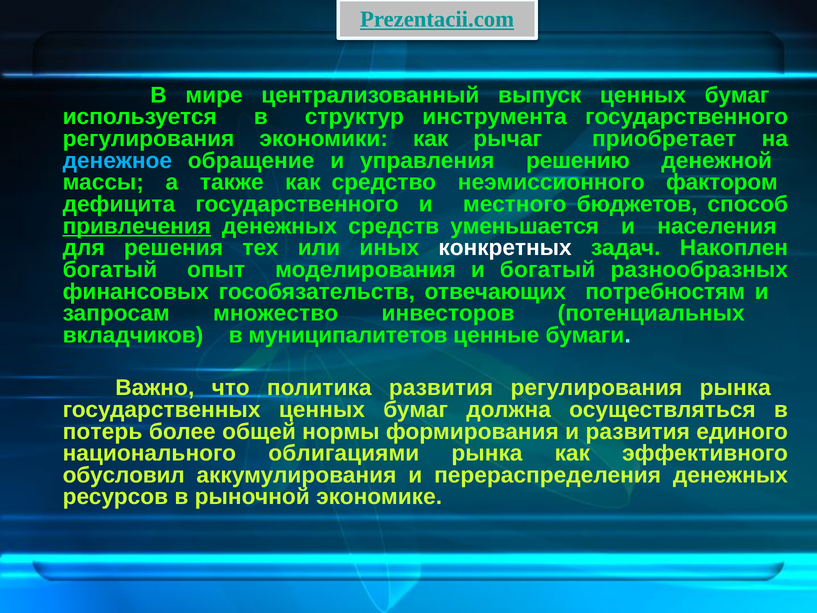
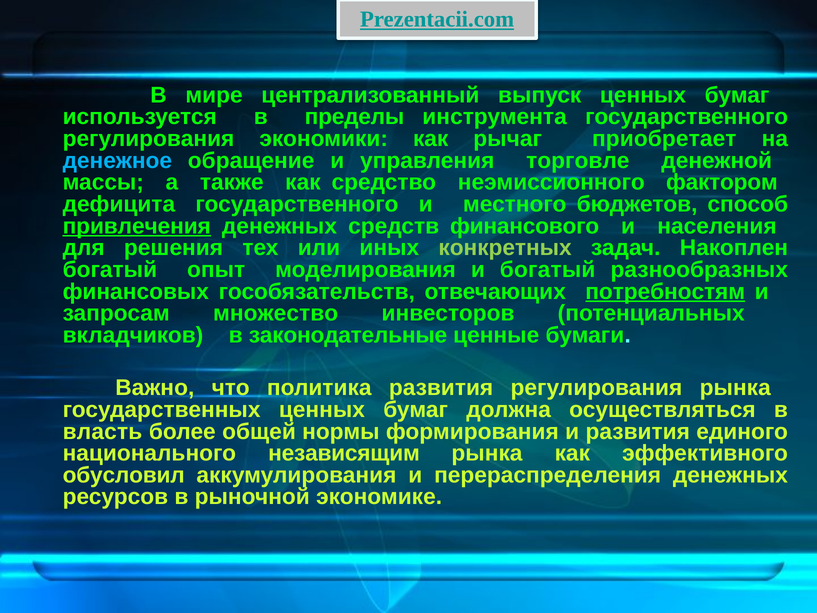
структур: структур -> пределы (354, 117)
решению: решению -> торговле (578, 161)
уменьшается: уменьшается -> финансового (525, 226)
конкретных colour: white -> light green (505, 248)
потребностям underline: none -> present (665, 291)
муниципалитетов: муниципалитетов -> законодательные (348, 335)
потерь: потерь -> власть (102, 431)
облигациями: облигациями -> независящим (344, 453)
